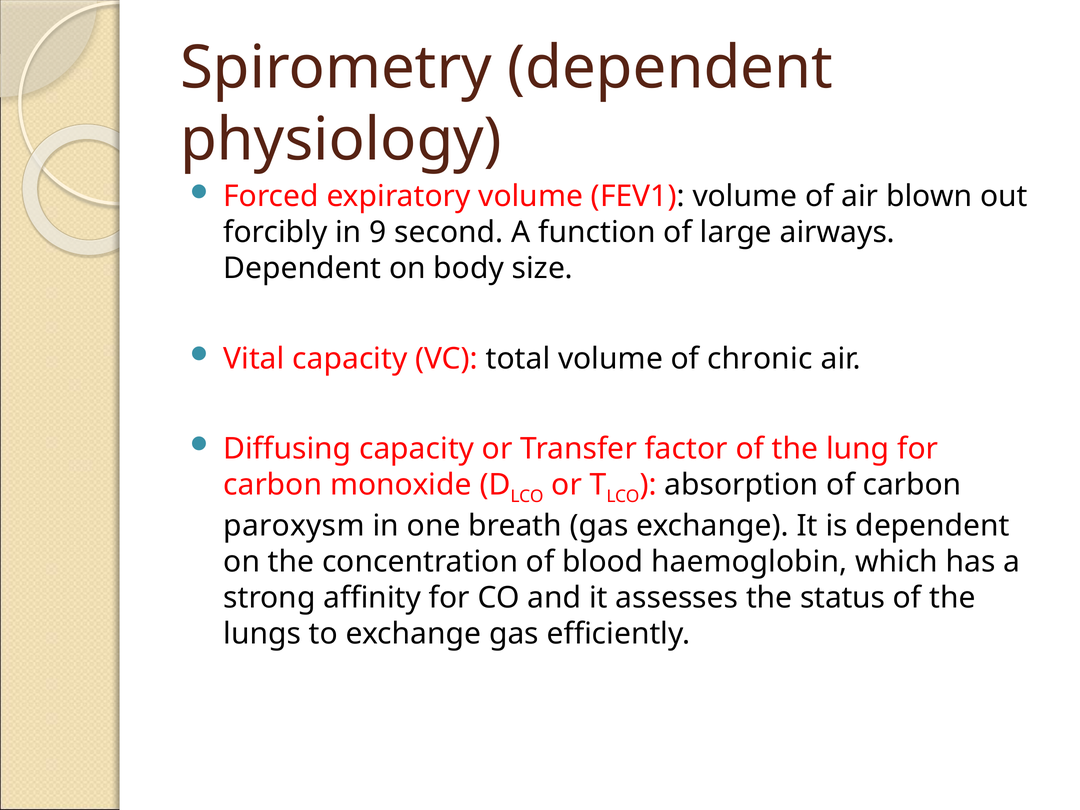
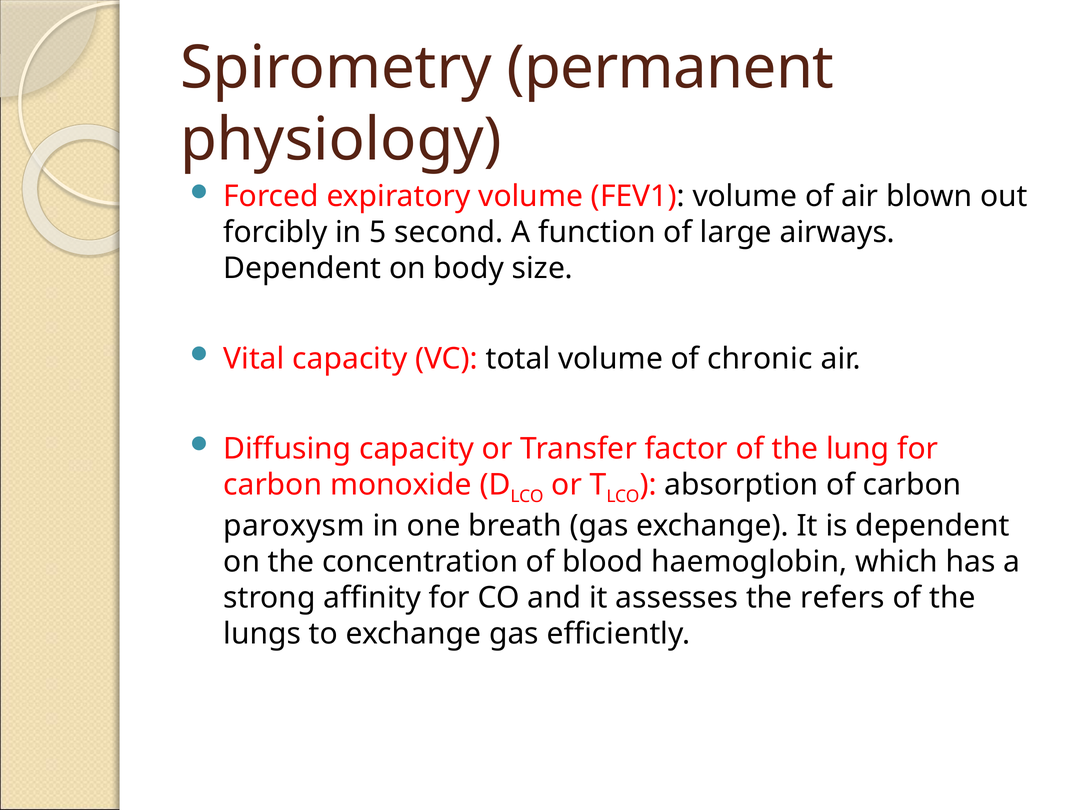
Spirometry dependent: dependent -> permanent (670, 68)
9: 9 -> 5 (378, 233)
status: status -> refers (842, 598)
